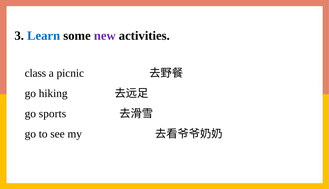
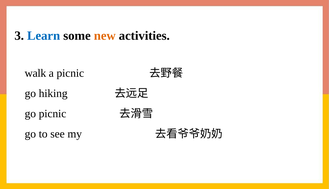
new colour: purple -> orange (105, 36)
class: class -> walk (35, 73)
go sports: sports -> picnic (53, 114)
